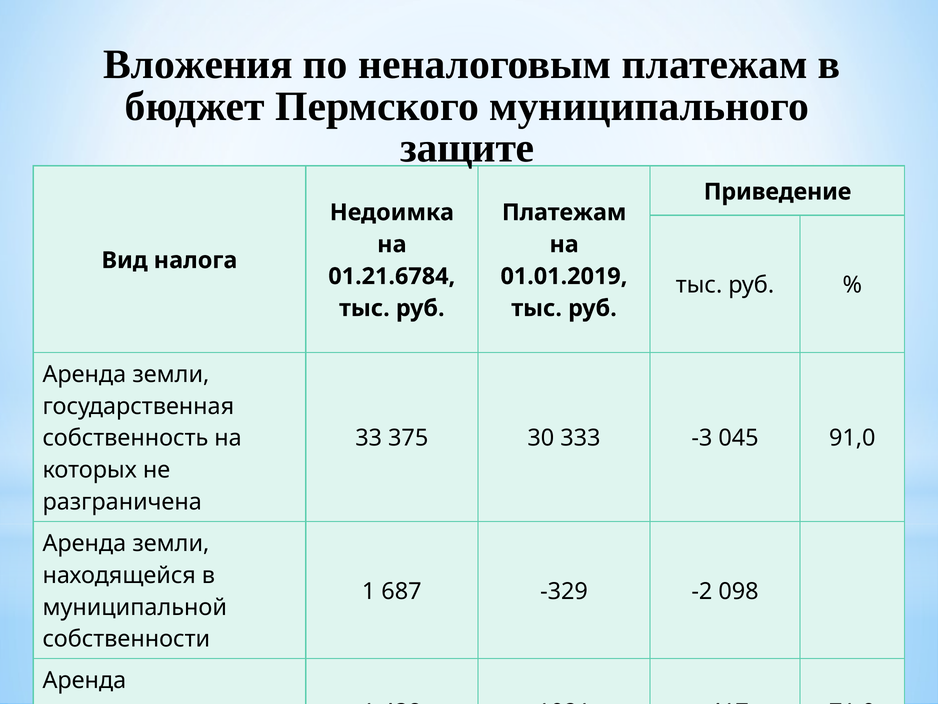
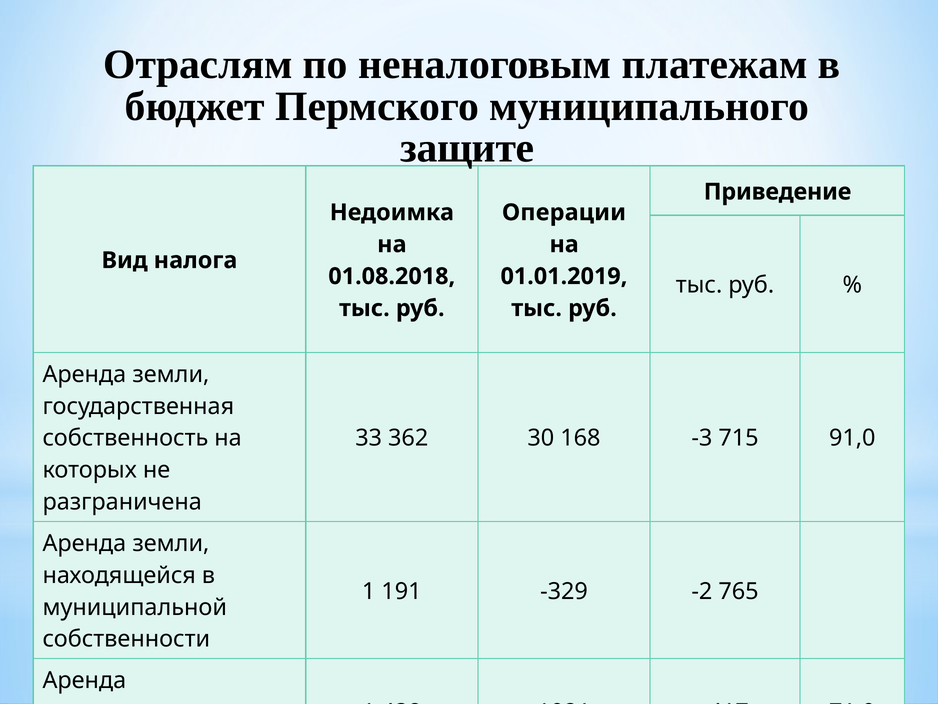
Вложения: Вложения -> Отраслям (198, 65)
Платежам: Платежам -> Операции (564, 212)
01.21.6784: 01.21.6784 -> 01.08.2018 (392, 276)
375: 375 -> 362 (408, 438)
333: 333 -> 168 (580, 438)
045: 045 -> 715 (739, 438)
687: 687 -> 191 (401, 591)
098: 098 -> 765 (739, 591)
